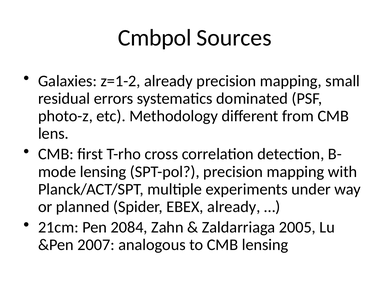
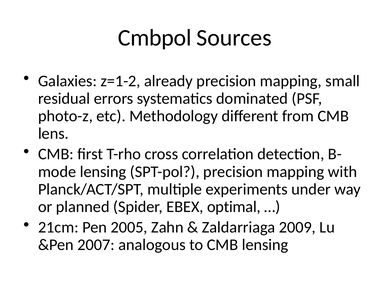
EBEX already: already -> optimal (234, 207)
2084: 2084 -> 2005 (129, 228)
2005: 2005 -> 2009 (297, 228)
